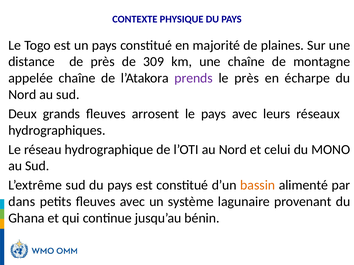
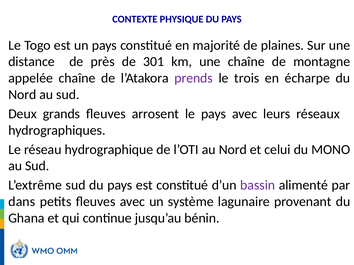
309: 309 -> 301 (154, 62)
le près: près -> trois (247, 78)
bassin colour: orange -> purple (258, 185)
